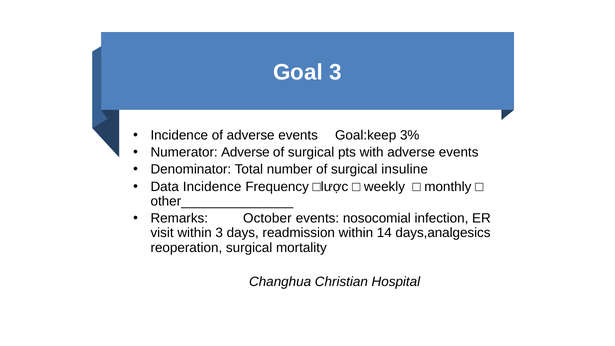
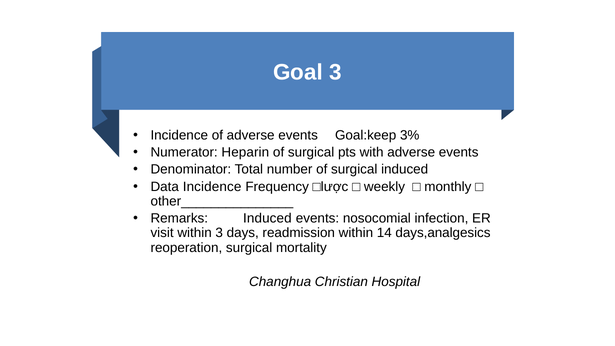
Numerator Adverse: Adverse -> Heparin (245, 152)
surgical insuline: insuline -> induced (405, 170)
Remarks October: October -> Induced (267, 218)
